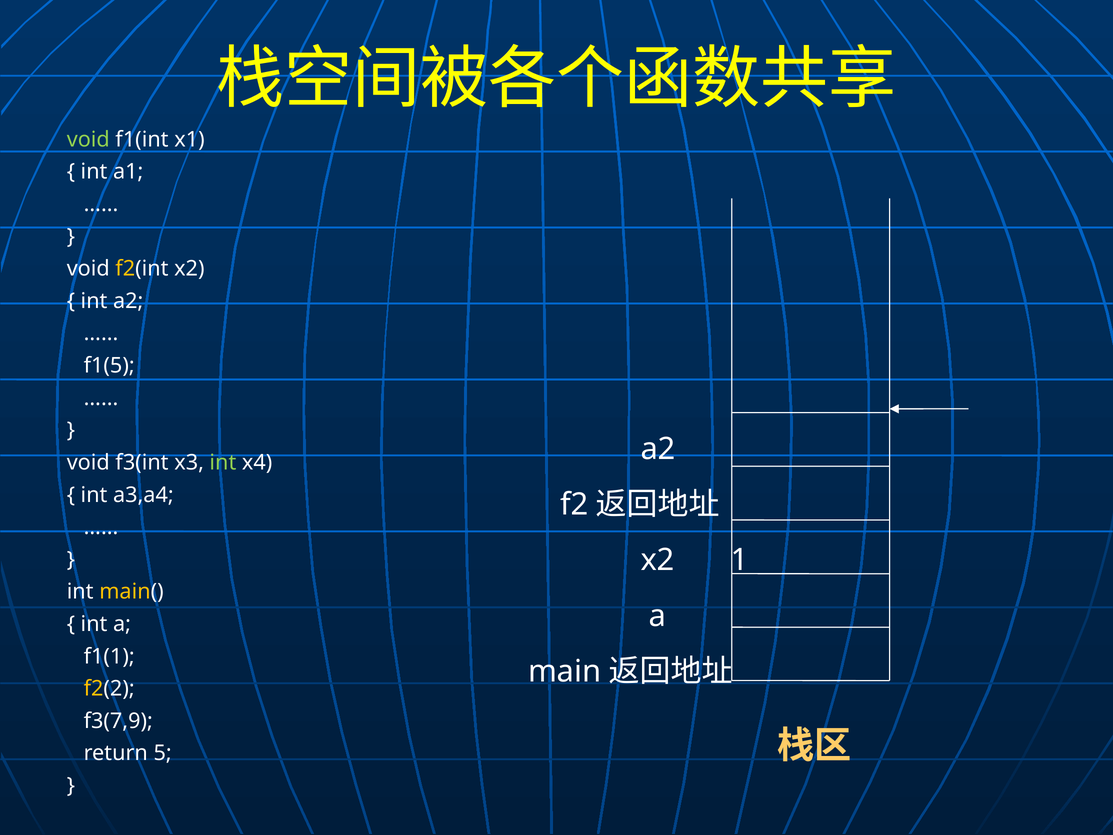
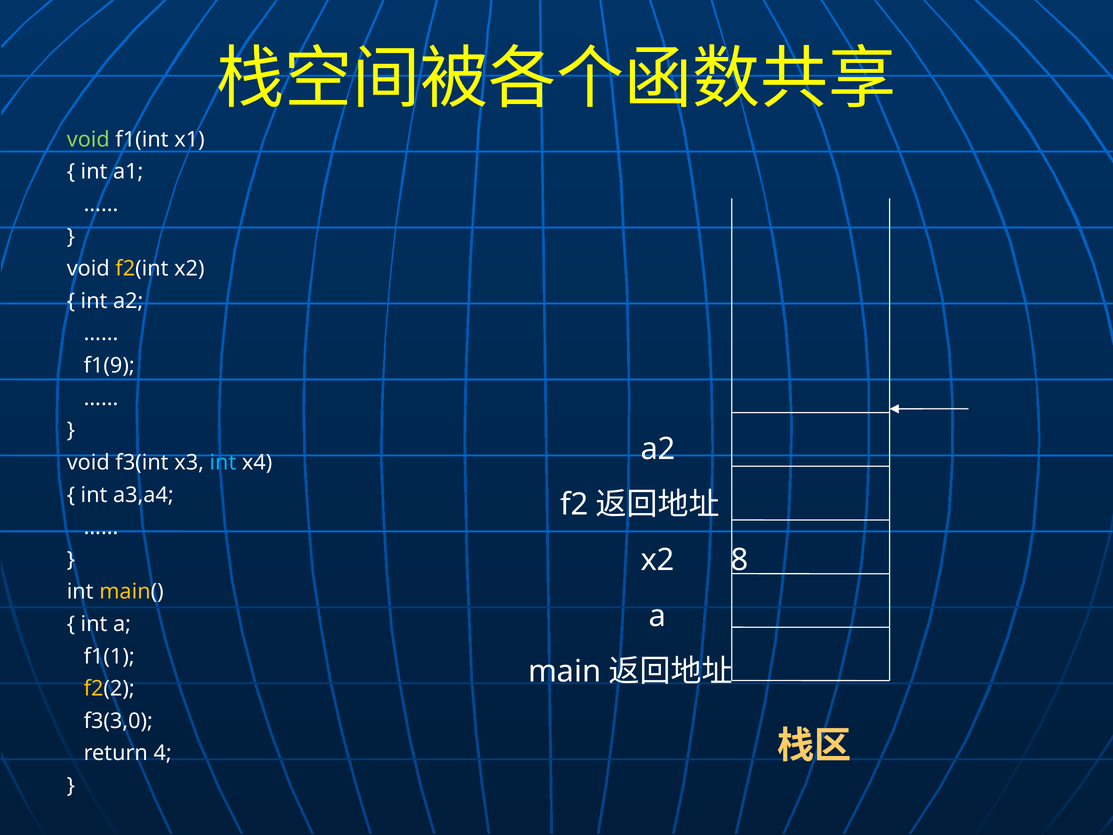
f1(5: f1(5 -> f1(9 (109, 366)
int colour: light green -> light blue (223, 462)
1: 1 -> 8 (740, 560)
f3(7,9: f3(7,9 -> f3(3,0 (118, 721)
5: 5 -> 4 (163, 753)
